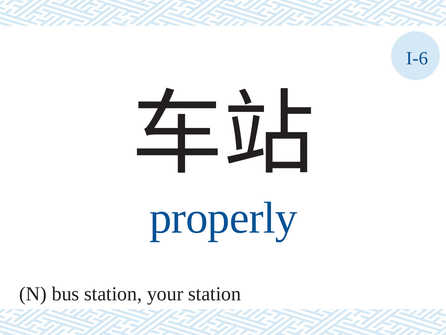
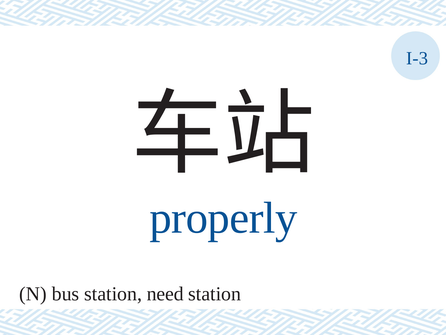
I-6: I-6 -> I-3 (417, 58)
your: your -> need (165, 293)
